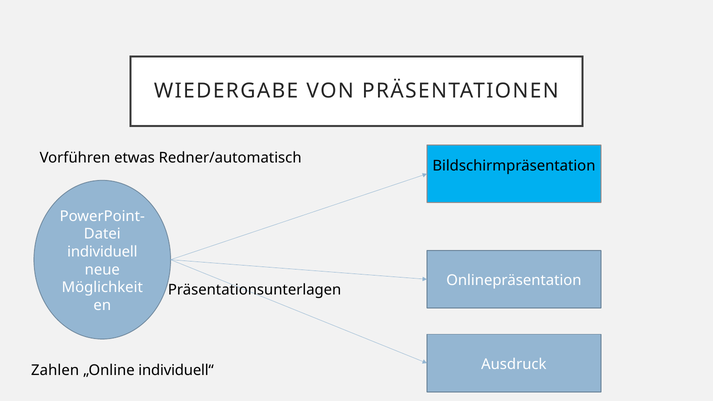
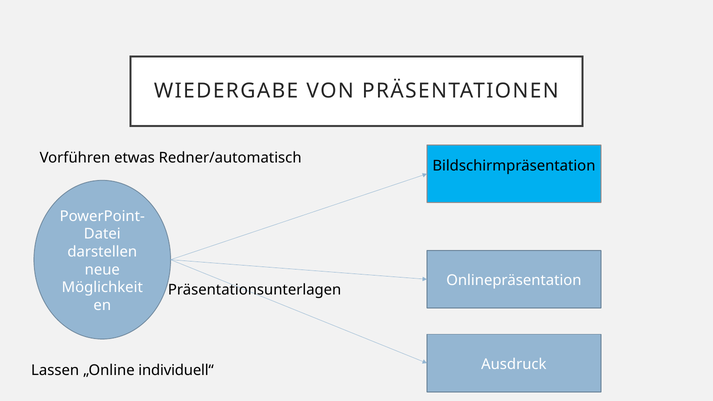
individuell: individuell -> darstellen (102, 252)
Zahlen: Zahlen -> Lassen (55, 370)
